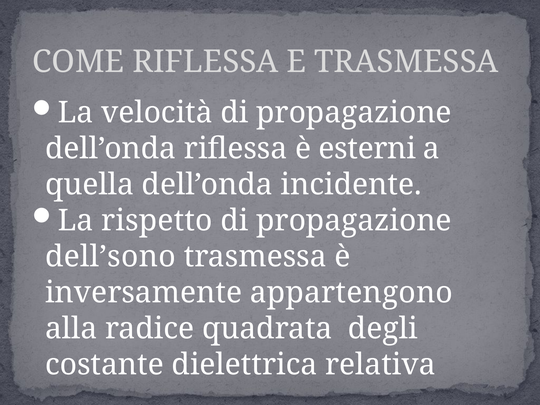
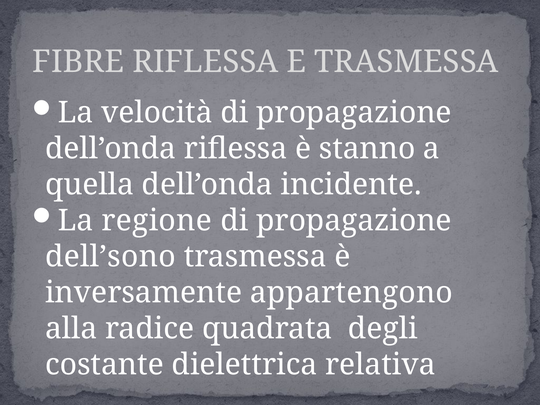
COME: COME -> FIBRE (78, 62)
esterni: esterni -> stanno (367, 149)
rispetto: rispetto -> regione (157, 221)
